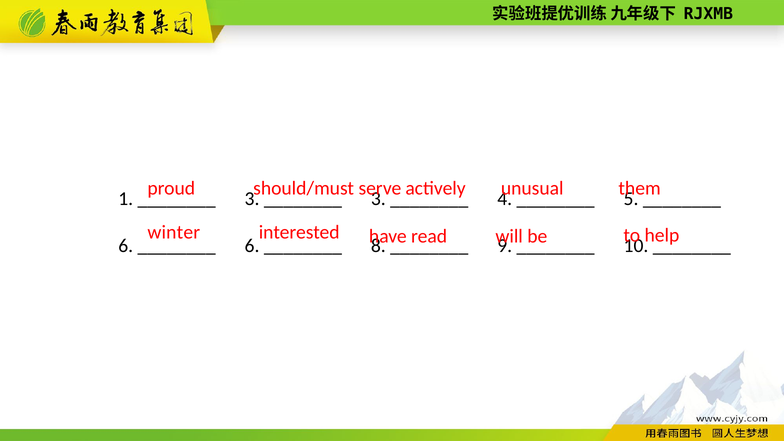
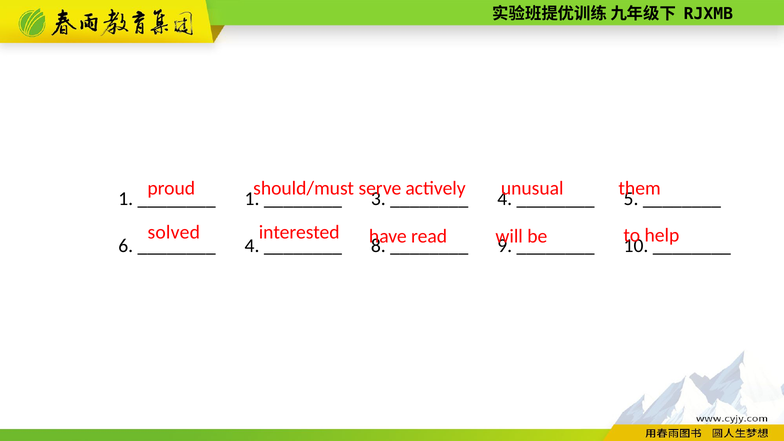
3: 3 -> 1 (252, 199)
winter: winter -> solved (174, 232)
6: 6 -> 4 (252, 246)
